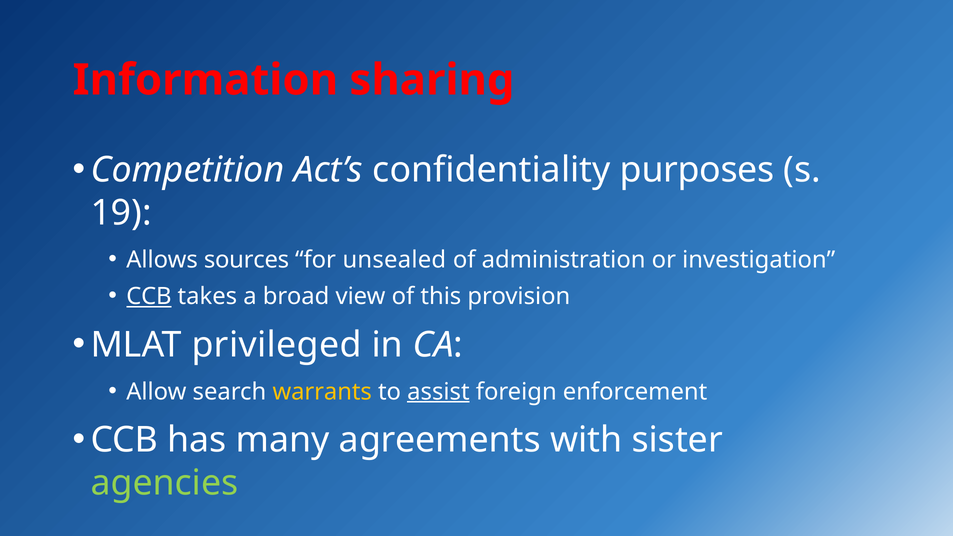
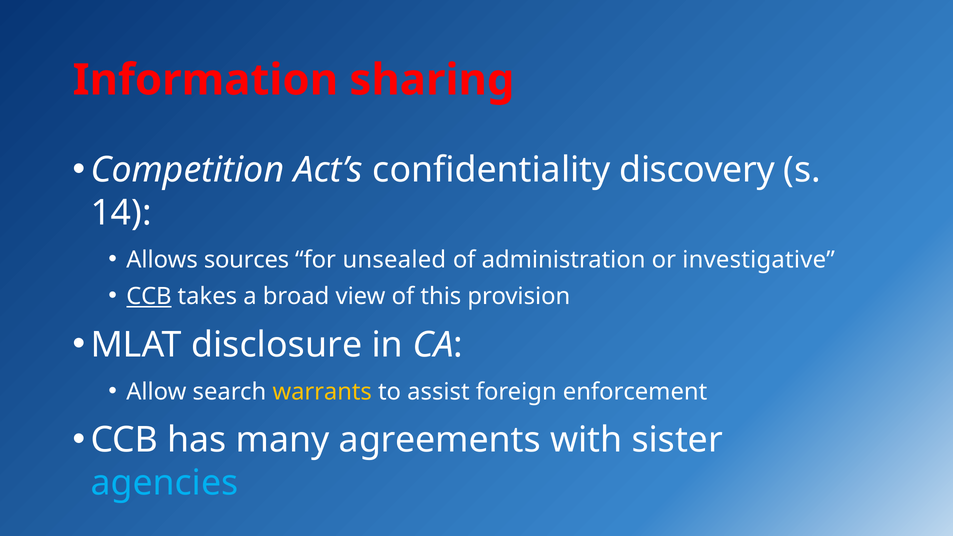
purposes: purposes -> discovery (697, 170)
19: 19 -> 14 (121, 213)
investigation: investigation -> investigative (759, 260)
privileged: privileged -> disclosure (277, 345)
assist underline: present -> none (438, 392)
agencies colour: light green -> light blue (164, 483)
